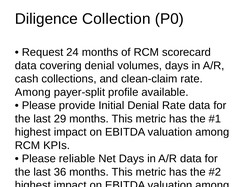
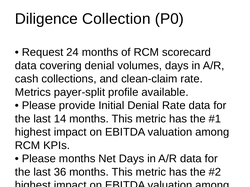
Among: Among -> Metrics (33, 92)
29: 29 -> 14 (60, 119)
Please reliable: reliable -> months (77, 159)
